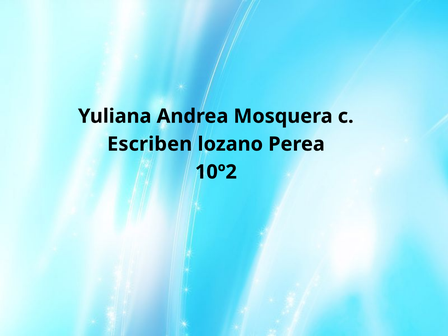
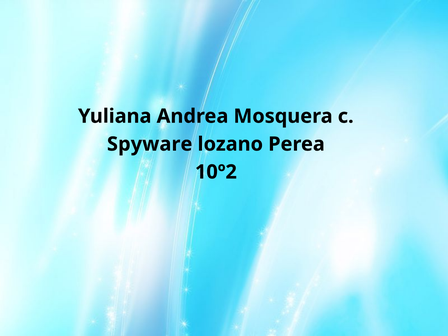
Escriben: Escriben -> Spyware (150, 144)
